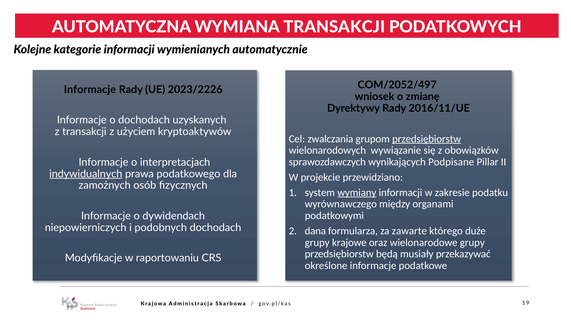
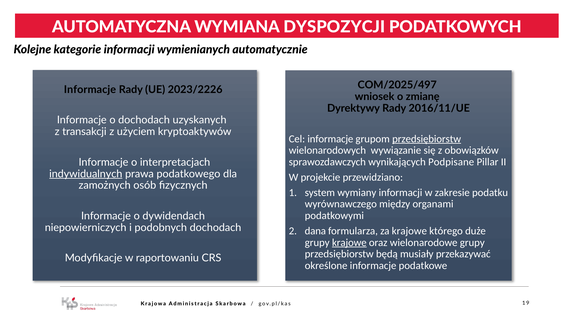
WYMIANA TRANSAKCJI: TRANSAKCJI -> DYSPOZYCJI (334, 27)
COM/2052/497: COM/2052/497 -> COM/2025/497 (397, 85)
Cel zwalczania: zwalczania -> informacje (330, 139)
wymiany underline: present -> none (357, 193)
za zawarte: zawarte -> krajowe (409, 231)
krajowe underline: none -> present (349, 243)
